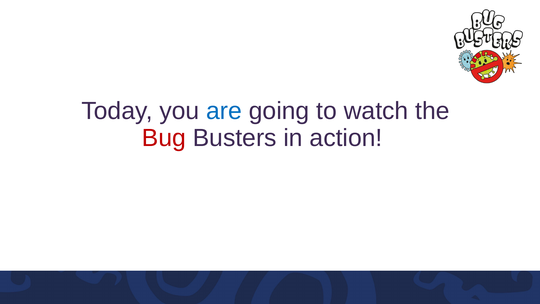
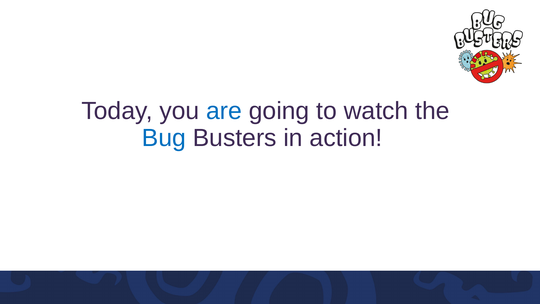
Bug colour: red -> blue (164, 138)
